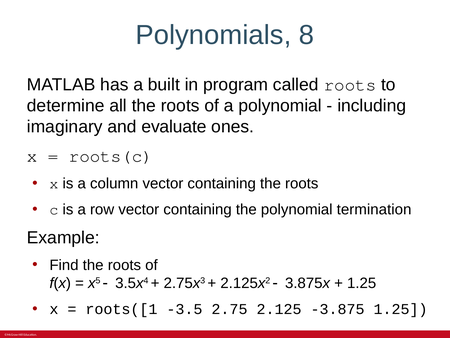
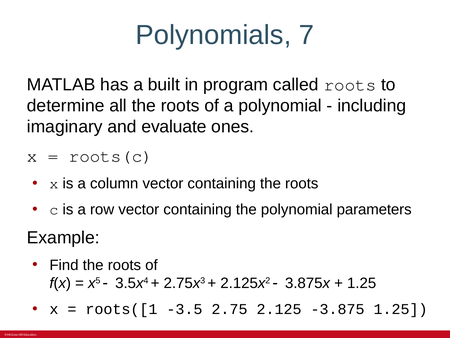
8: 8 -> 7 (307, 35)
termination: termination -> parameters (374, 209)
